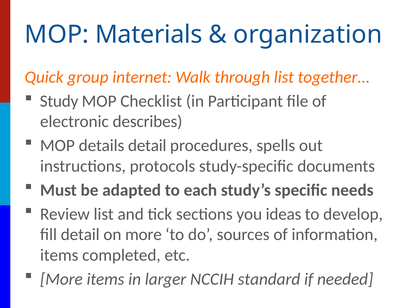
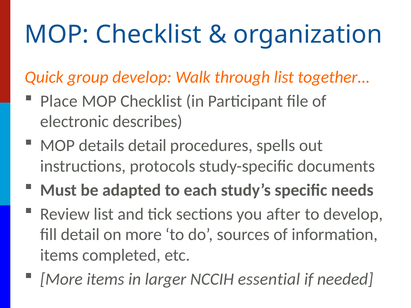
Materials: Materials -> Checklist (149, 35)
group internet: internet -> develop (142, 77)
Study: Study -> Place (59, 101)
ideas: ideas -> after (283, 214)
standard: standard -> essential (269, 279)
